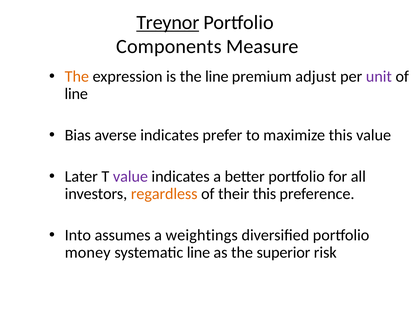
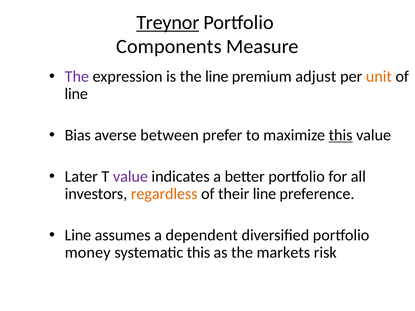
The colour: orange -> purple (77, 76)
unit colour: purple -> orange (379, 76)
averse indicates: indicates -> between (170, 135)
this underline: none -> present (341, 135)
their this: this -> line (264, 194)
Into: Into -> Line (78, 235)
weightings: weightings -> dependent (202, 235)
systematic line: line -> this (198, 253)
superior: superior -> markets (283, 253)
